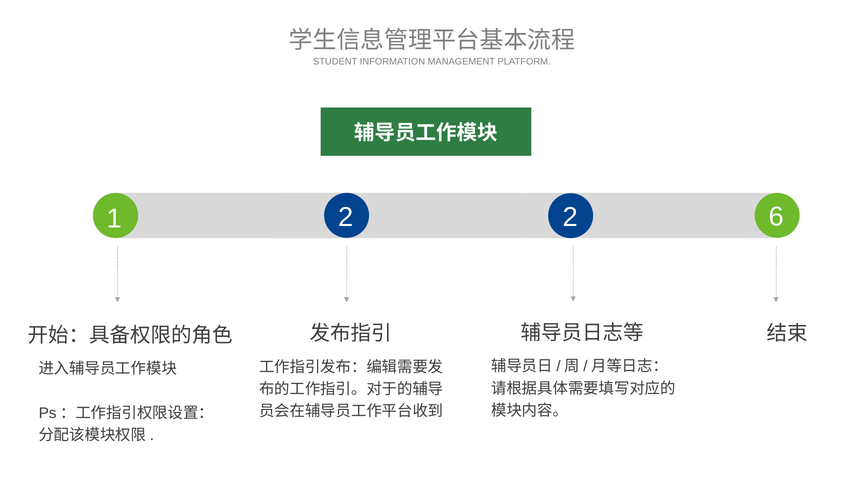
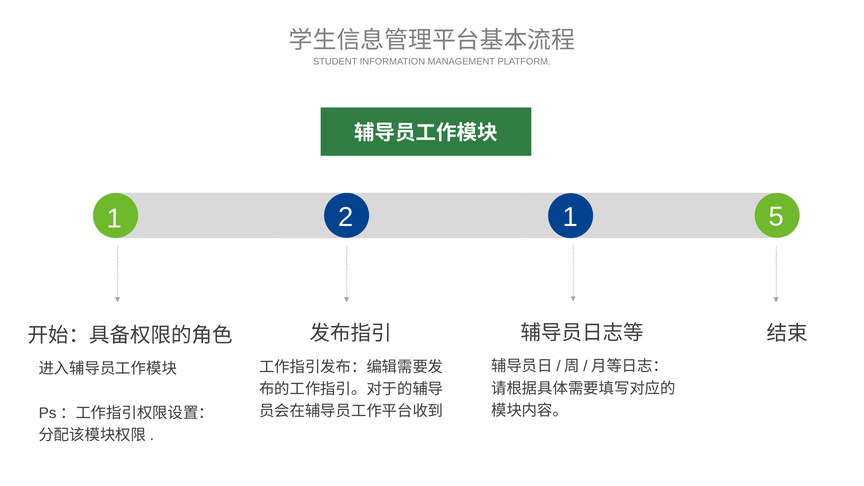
2 2: 2 -> 1 (570, 217)
6: 6 -> 5 (776, 217)
